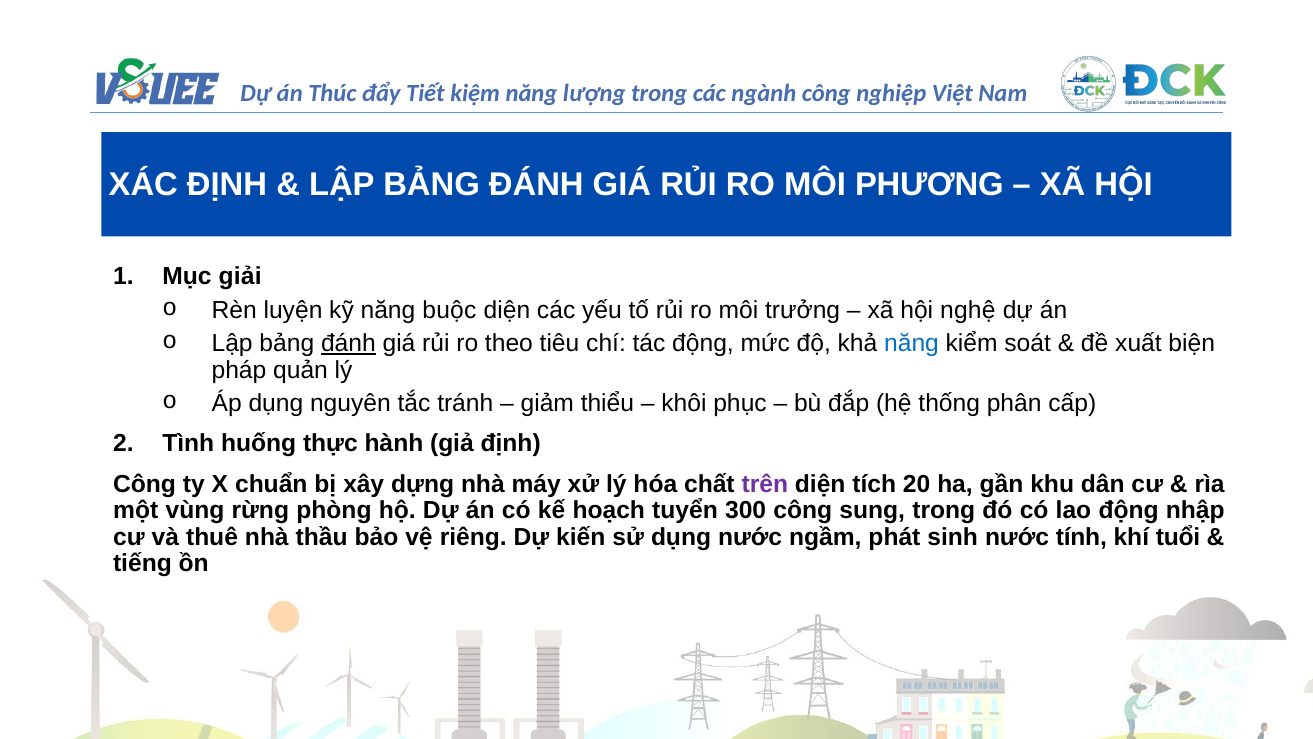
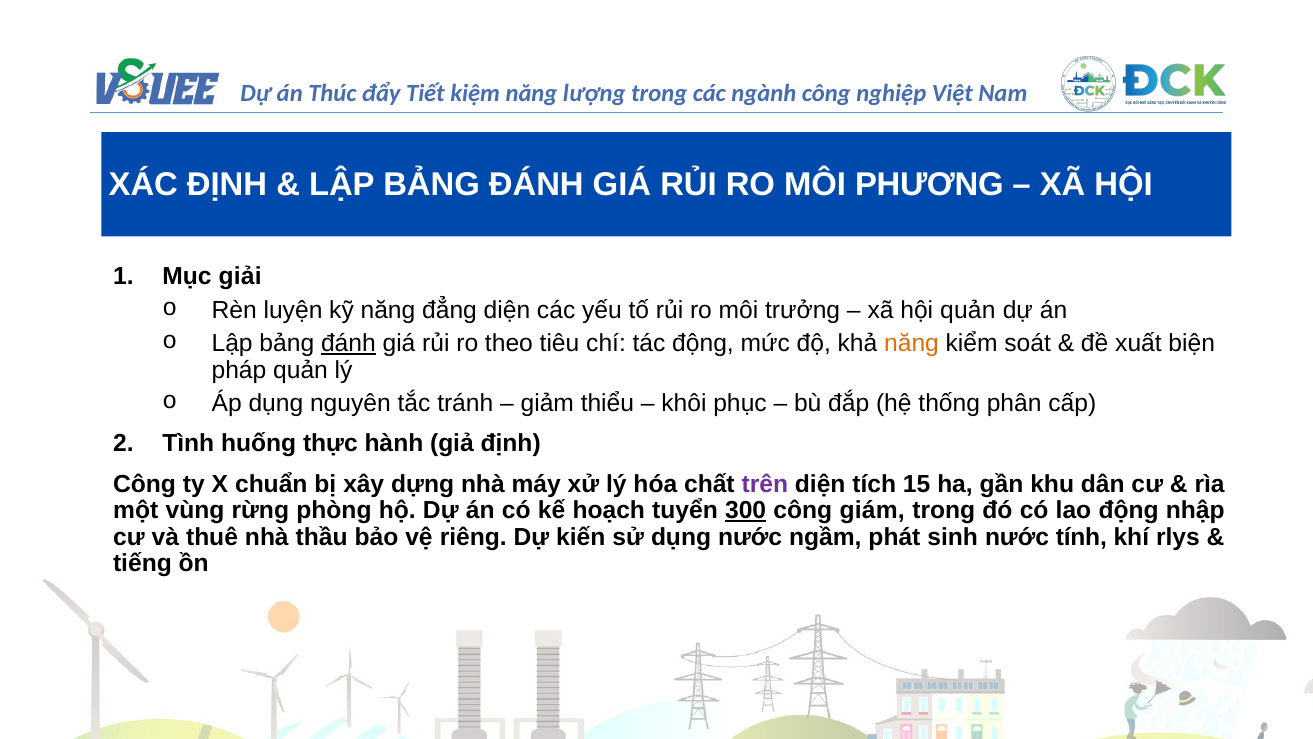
buộc: buộc -> đẳng (450, 310)
hội nghệ: nghệ -> quản (968, 310)
năng colour: blue -> orange (912, 343)
20: 20 -> 15 (917, 484)
300 underline: none -> present (746, 510)
sung: sung -> giám (872, 510)
tuổi: tuổi -> rlys (1178, 537)
